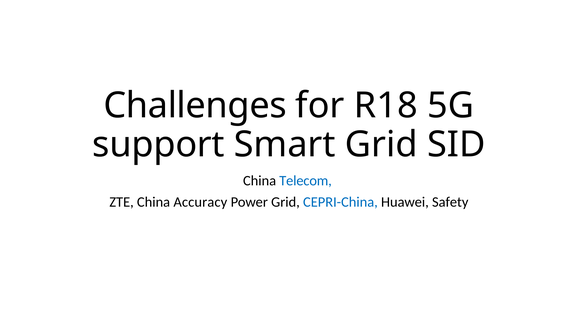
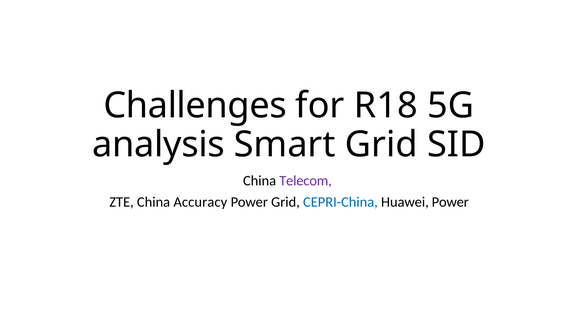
support: support -> analysis (159, 144)
Telecom colour: blue -> purple (306, 181)
Huawei Safety: Safety -> Power (450, 202)
